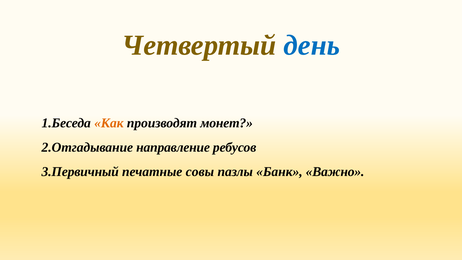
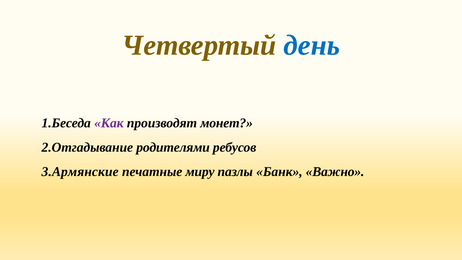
Как colour: orange -> purple (109, 123)
направление: направление -> родителями (173, 147)
3.Первичный: 3.Первичный -> 3.Армянские (80, 172)
совы: совы -> миру (200, 172)
